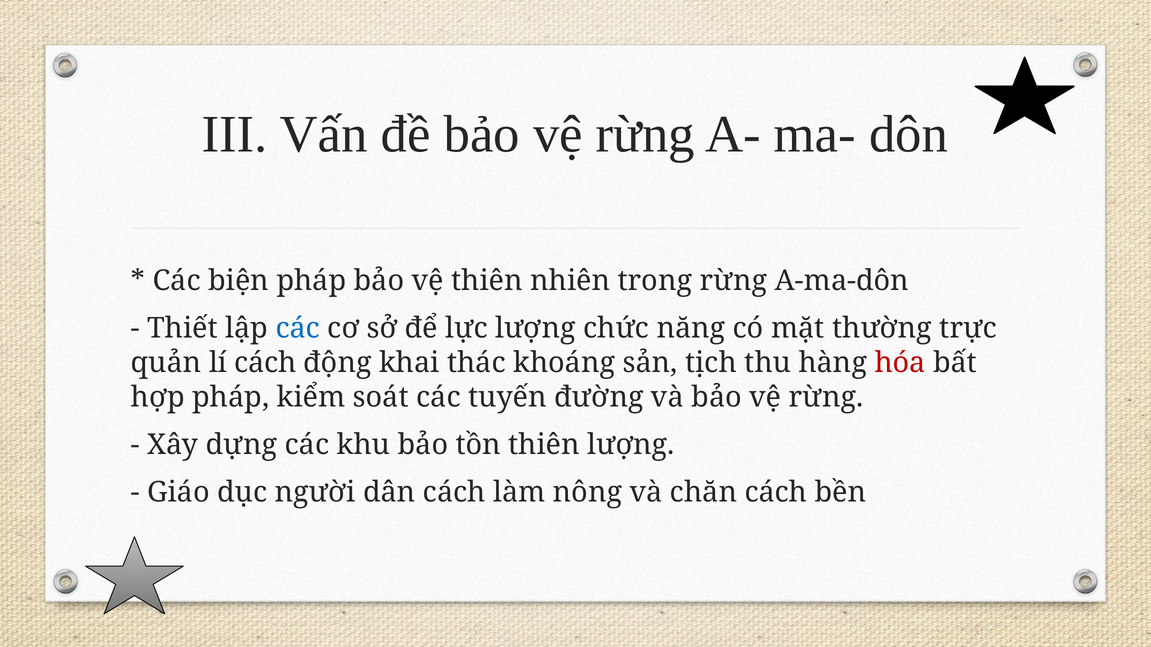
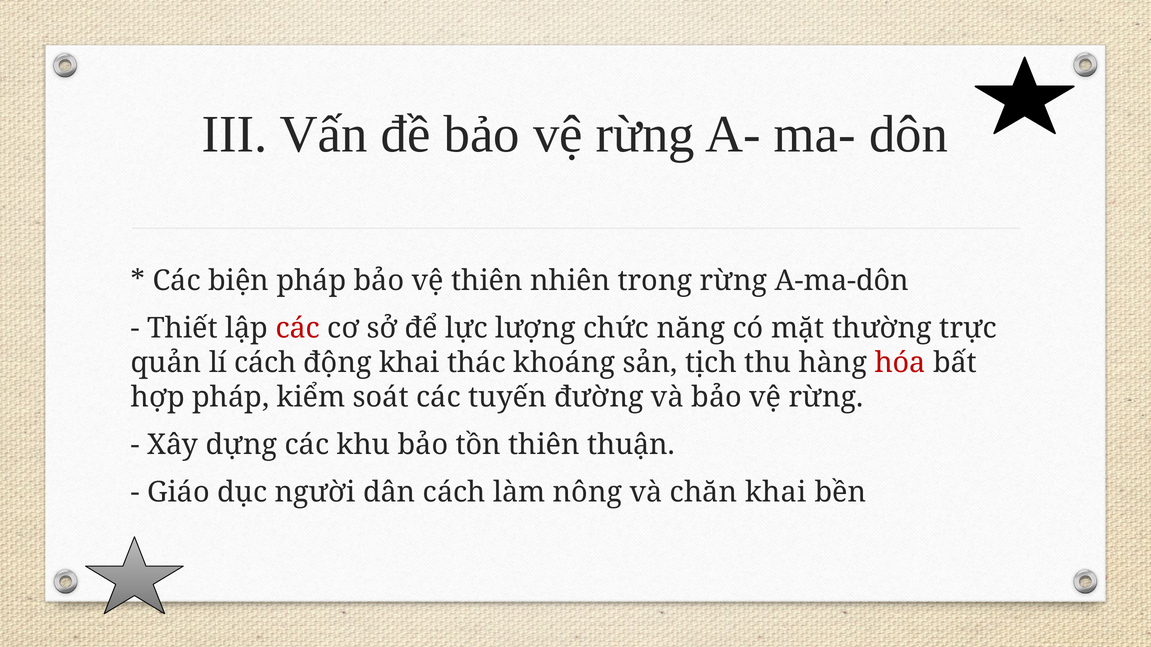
các colour: blue -> red (298, 328)
thiên lượng: lượng -> thuận (631, 445)
chăn cách: cách -> khai (776, 492)
